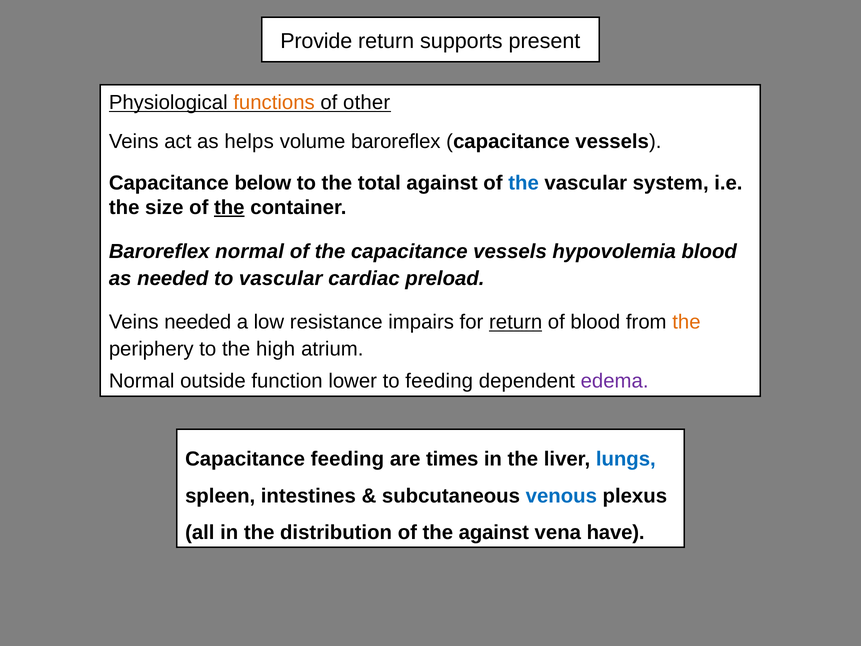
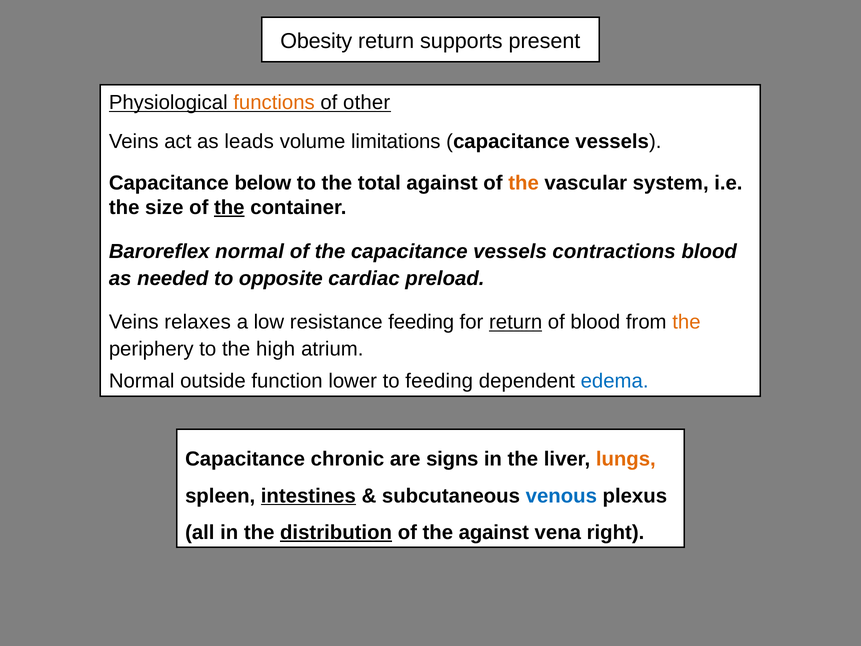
Provide: Provide -> Obesity (316, 41)
helps: helps -> leads (249, 141)
volume baroreflex: baroreflex -> limitations (396, 141)
the colour: blue -> orange (524, 183)
hypovolemia: hypovolemia -> contractions (614, 251)
to vascular: vascular -> opposite (281, 278)
Veins needed: needed -> relaxes (198, 322)
resistance impairs: impairs -> feeding (421, 322)
edema colour: purple -> blue (615, 381)
Capacitance feeding: feeding -> chronic (348, 459)
times: times -> signs (452, 459)
lungs colour: blue -> orange (626, 459)
intestines underline: none -> present (308, 496)
distribution underline: none -> present (336, 532)
have: have -> right (615, 532)
